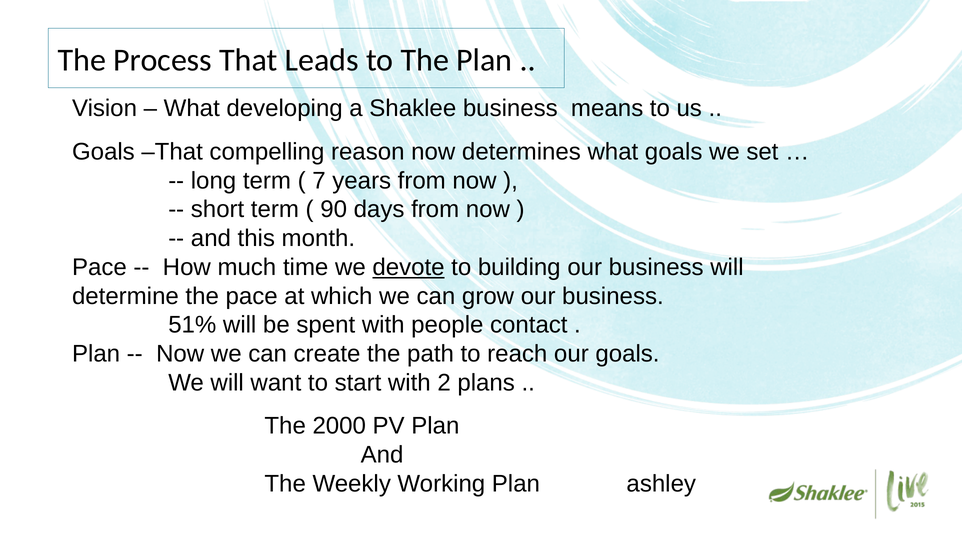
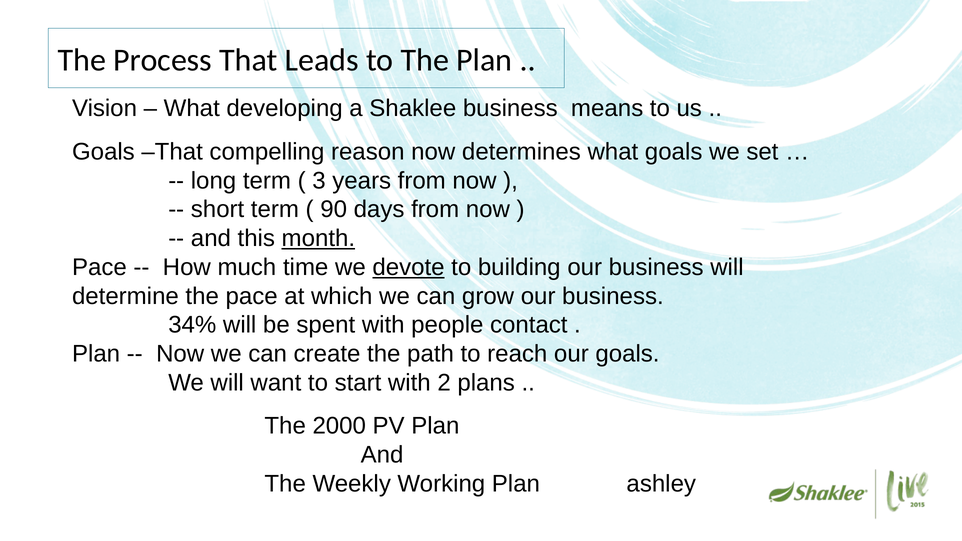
7: 7 -> 3 (319, 181)
month underline: none -> present (318, 238)
51%: 51% -> 34% (192, 325)
